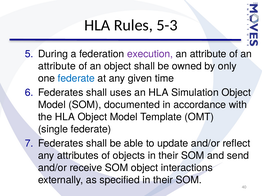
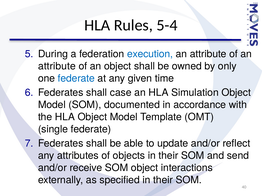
5-3: 5-3 -> 5-4 (167, 25)
execution colour: purple -> blue (150, 54)
uses: uses -> case (121, 93)
